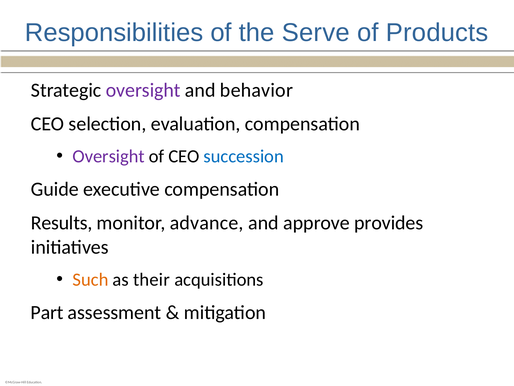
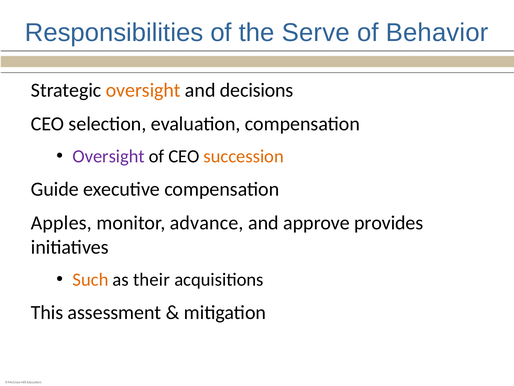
Products: Products -> Behavior (437, 33)
oversight colour: purple -> orange (143, 90)
behavior: behavior -> decisions (257, 90)
succession colour: blue -> orange (244, 156)
Results: Results -> Apples (61, 223)
Part: Part -> This (47, 312)
